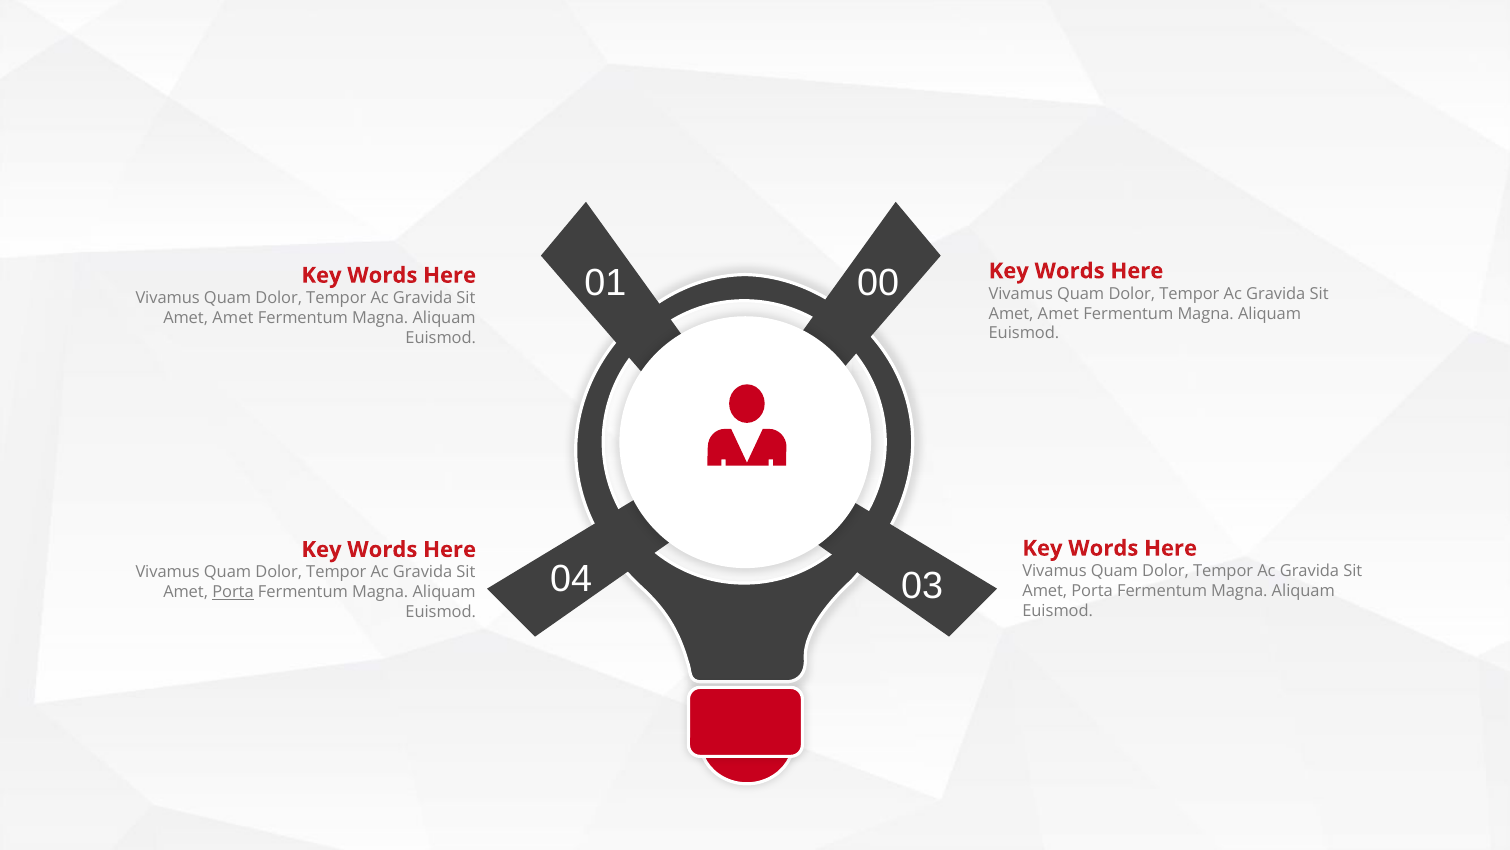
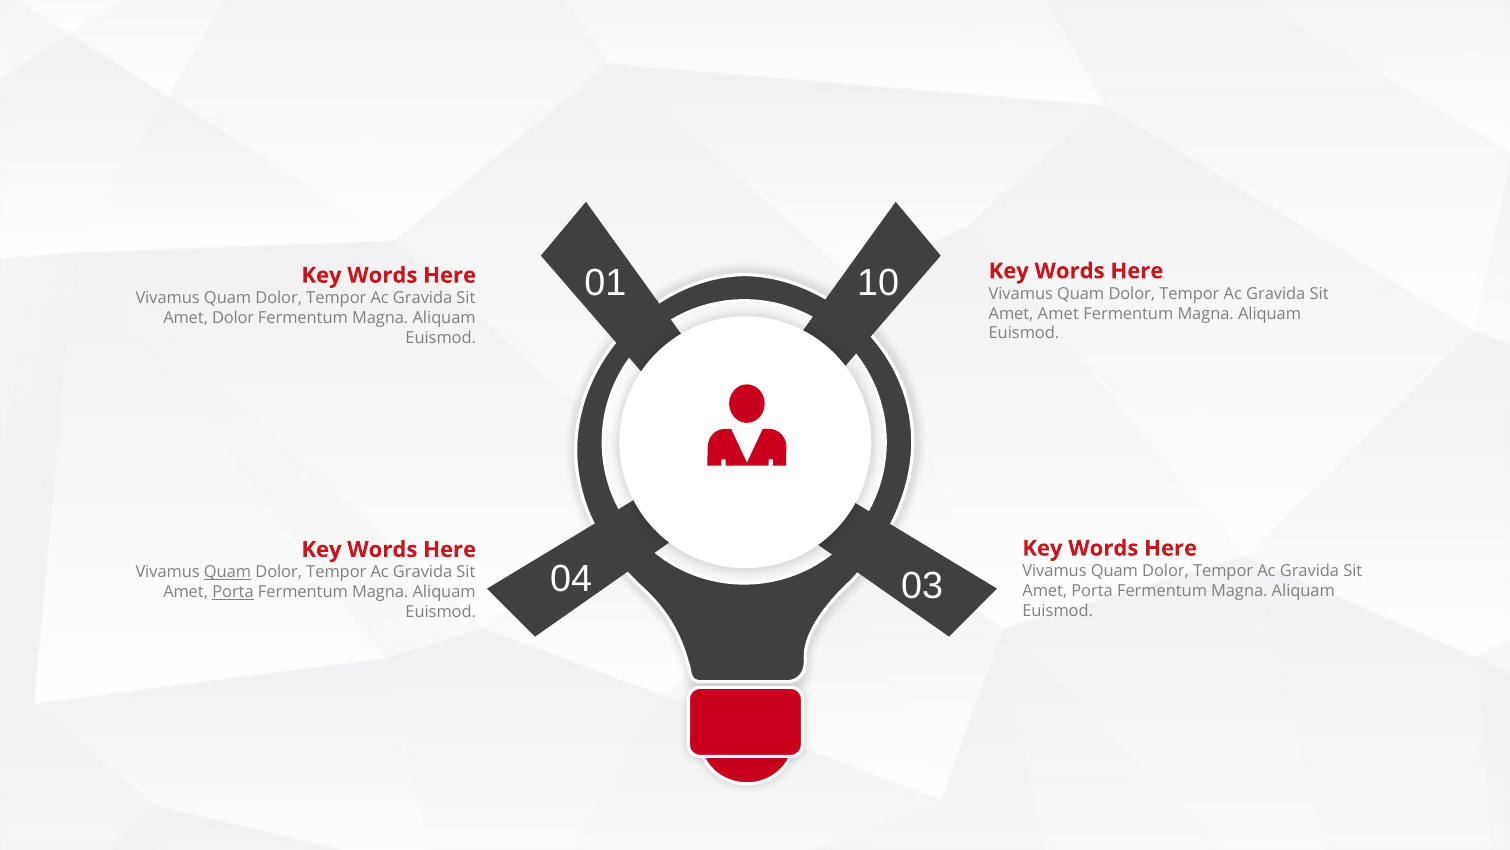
00: 00 -> 10 (878, 282)
Amet: Amet -> Dolor (233, 318)
Quam underline: none -> present (228, 572)
